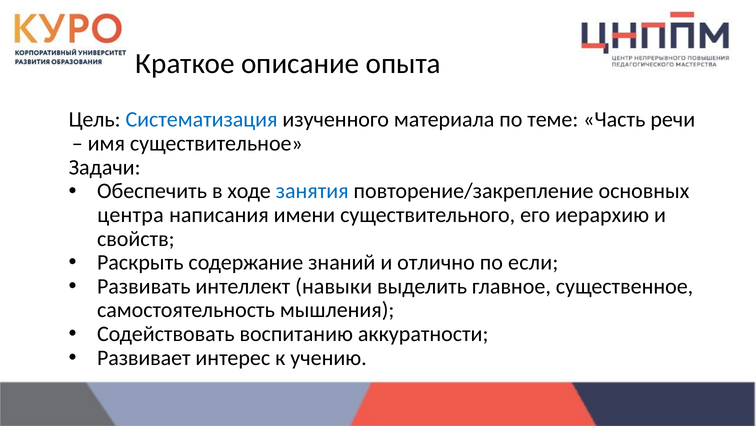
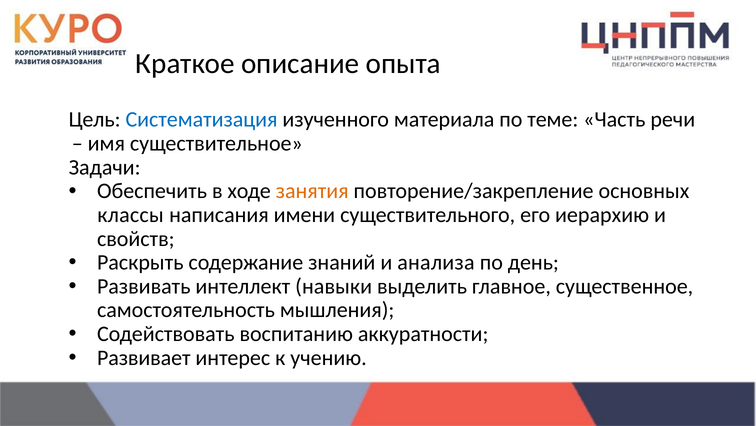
занятия colour: blue -> orange (312, 191)
центра: центра -> классы (130, 215)
отлично: отлично -> анализа (436, 262)
если: если -> день (533, 262)
